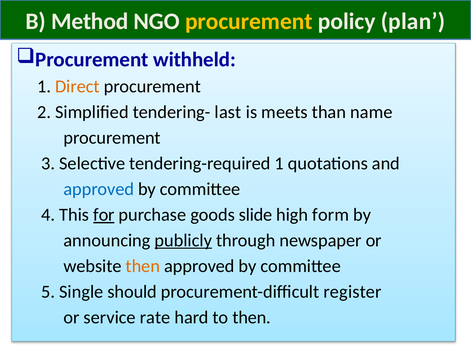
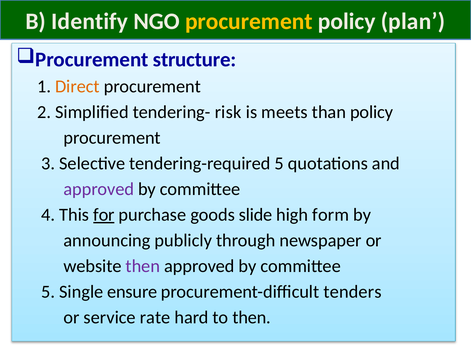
Method: Method -> Identify (90, 21)
withheld: withheld -> structure (195, 60)
last: last -> risk (228, 112)
than name: name -> policy (372, 112)
tendering-required 1: 1 -> 5 (279, 164)
approved colour: blue -> purple (99, 189)
publicly underline: present -> none (183, 241)
then colour: orange -> purple (143, 266)
should: should -> ensure (132, 292)
register: register -> tenders (353, 292)
